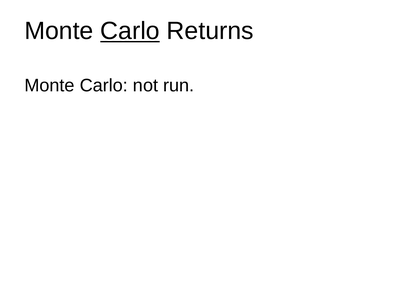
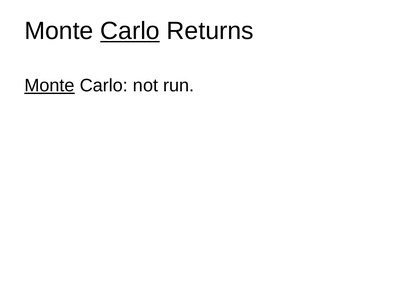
Monte underline: none -> present (49, 85)
